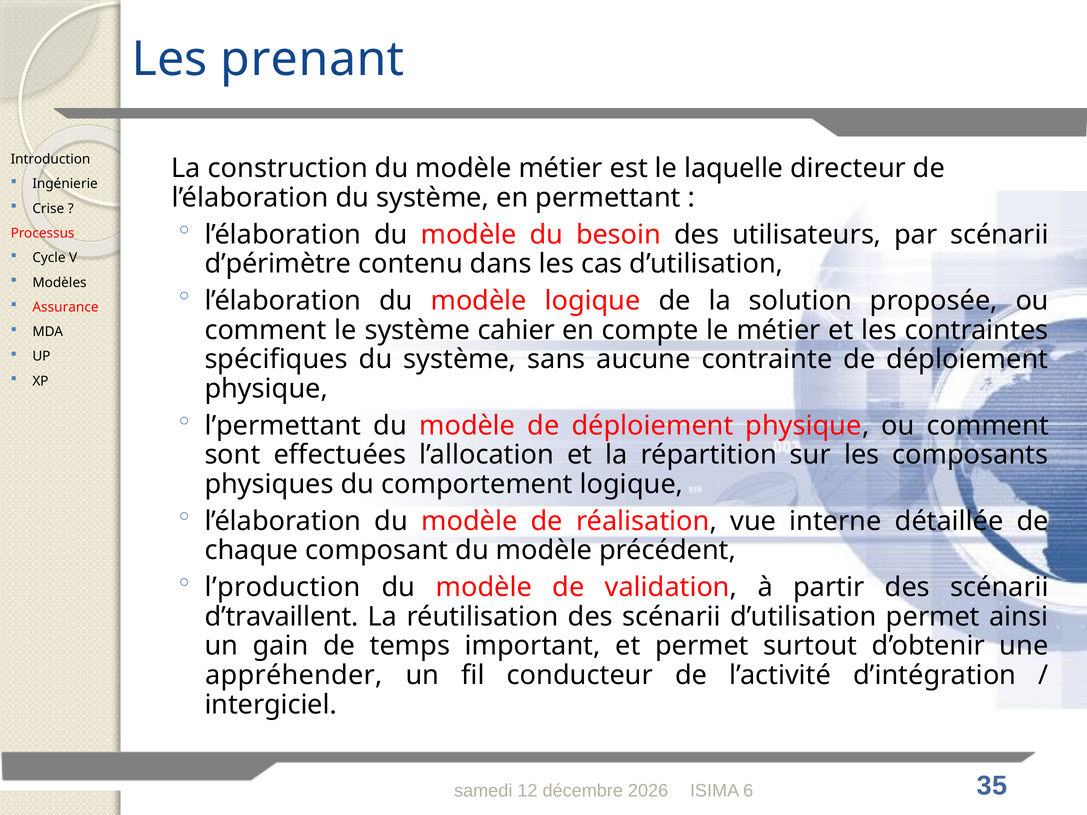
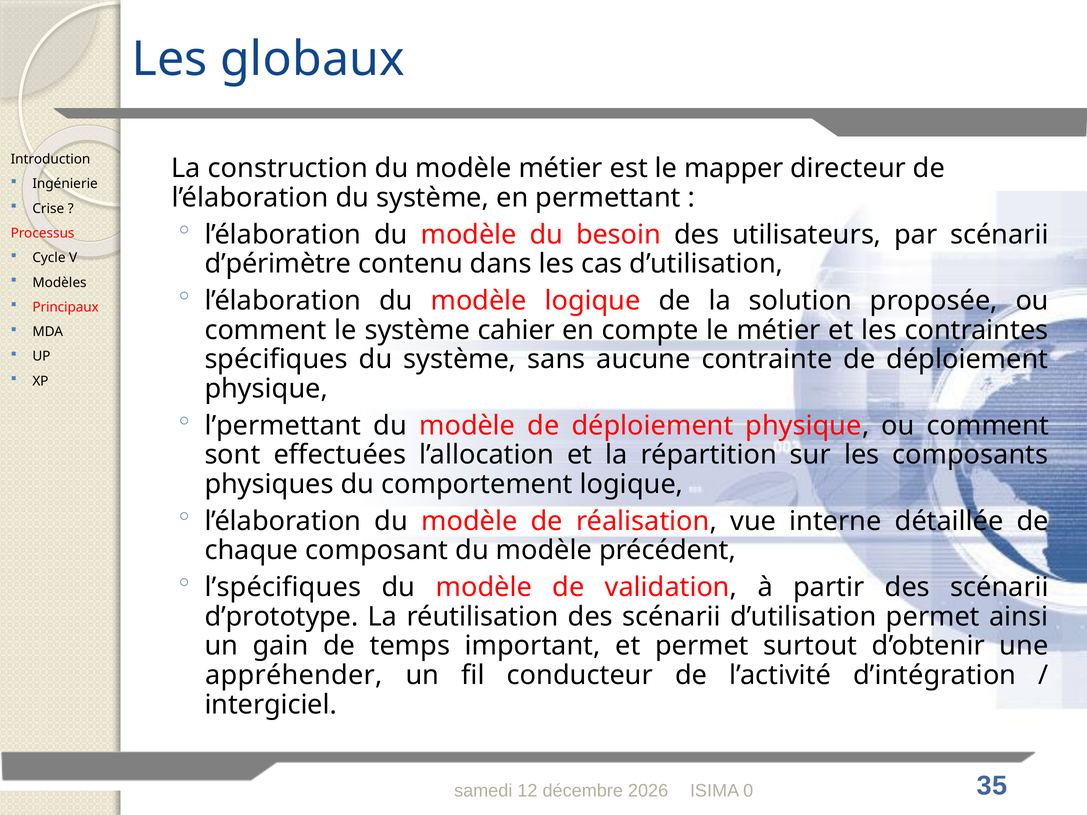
prenant: prenant -> globaux (313, 60)
laquelle: laquelle -> mapper (734, 169)
Assurance: Assurance -> Principaux (66, 307)
l’production: l’production -> l’spécifiques (283, 587)
d’travaillent: d’travaillent -> d’prototype (281, 617)
6: 6 -> 0 (748, 791)
